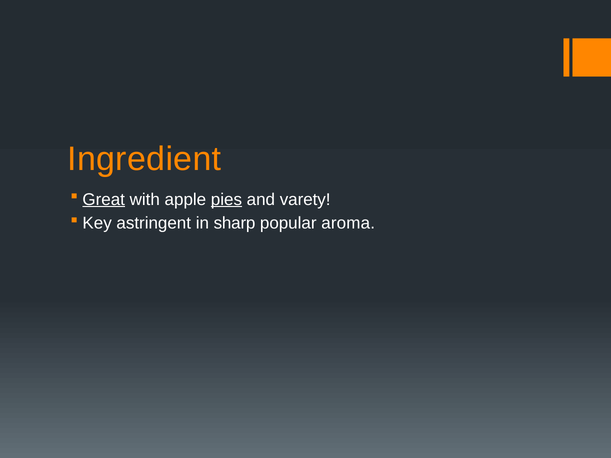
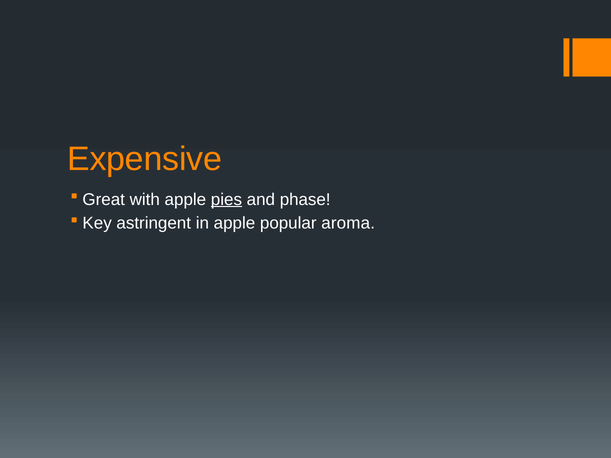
Ingredient: Ingredient -> Expensive (145, 159)
Great underline: present -> none (104, 200)
varety: varety -> phase (305, 200)
in sharp: sharp -> apple (234, 223)
